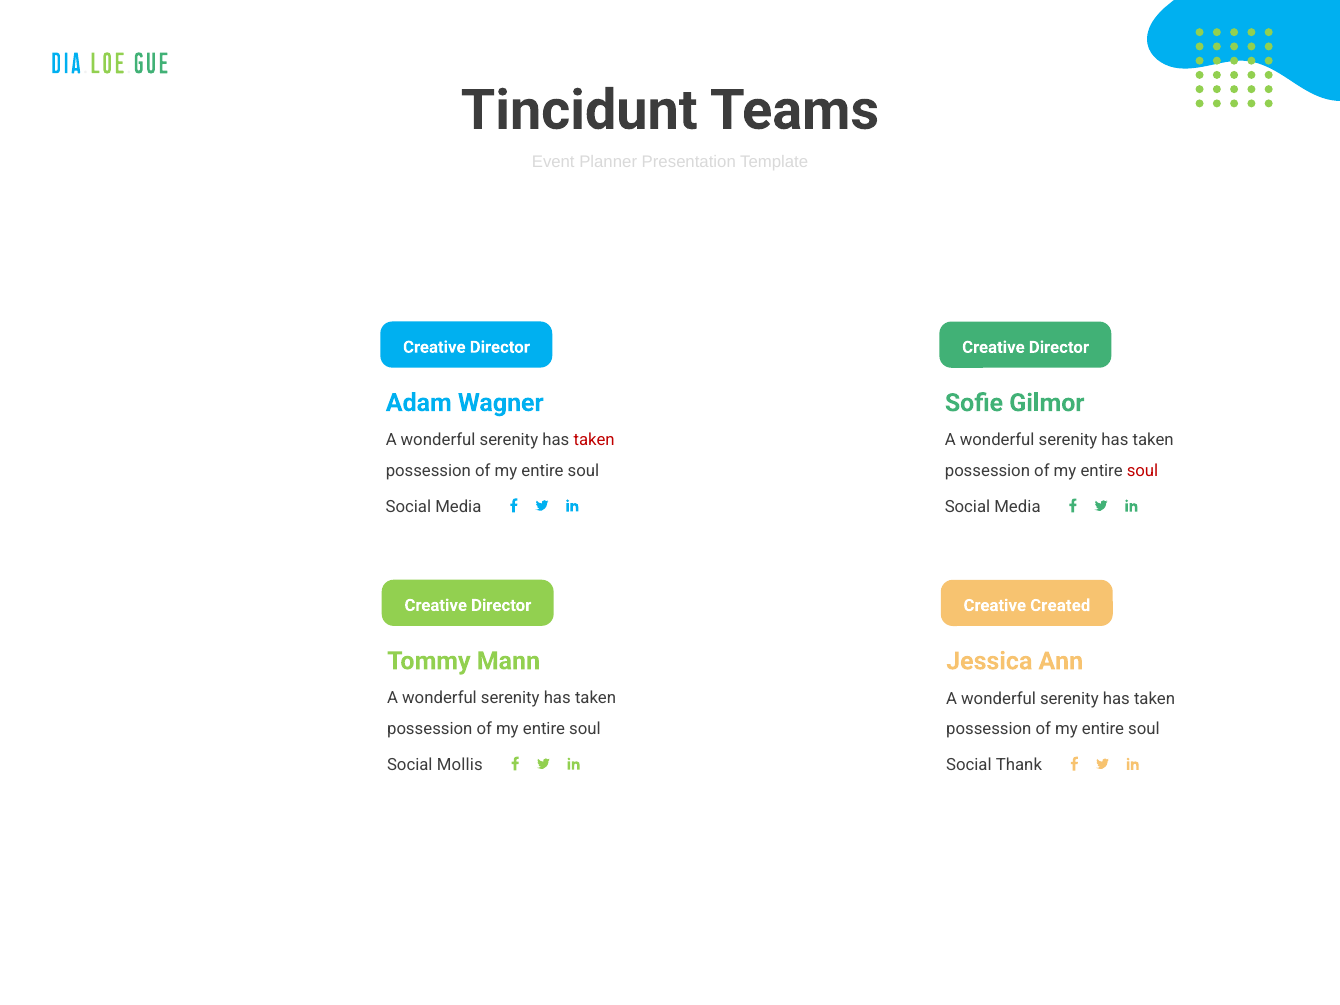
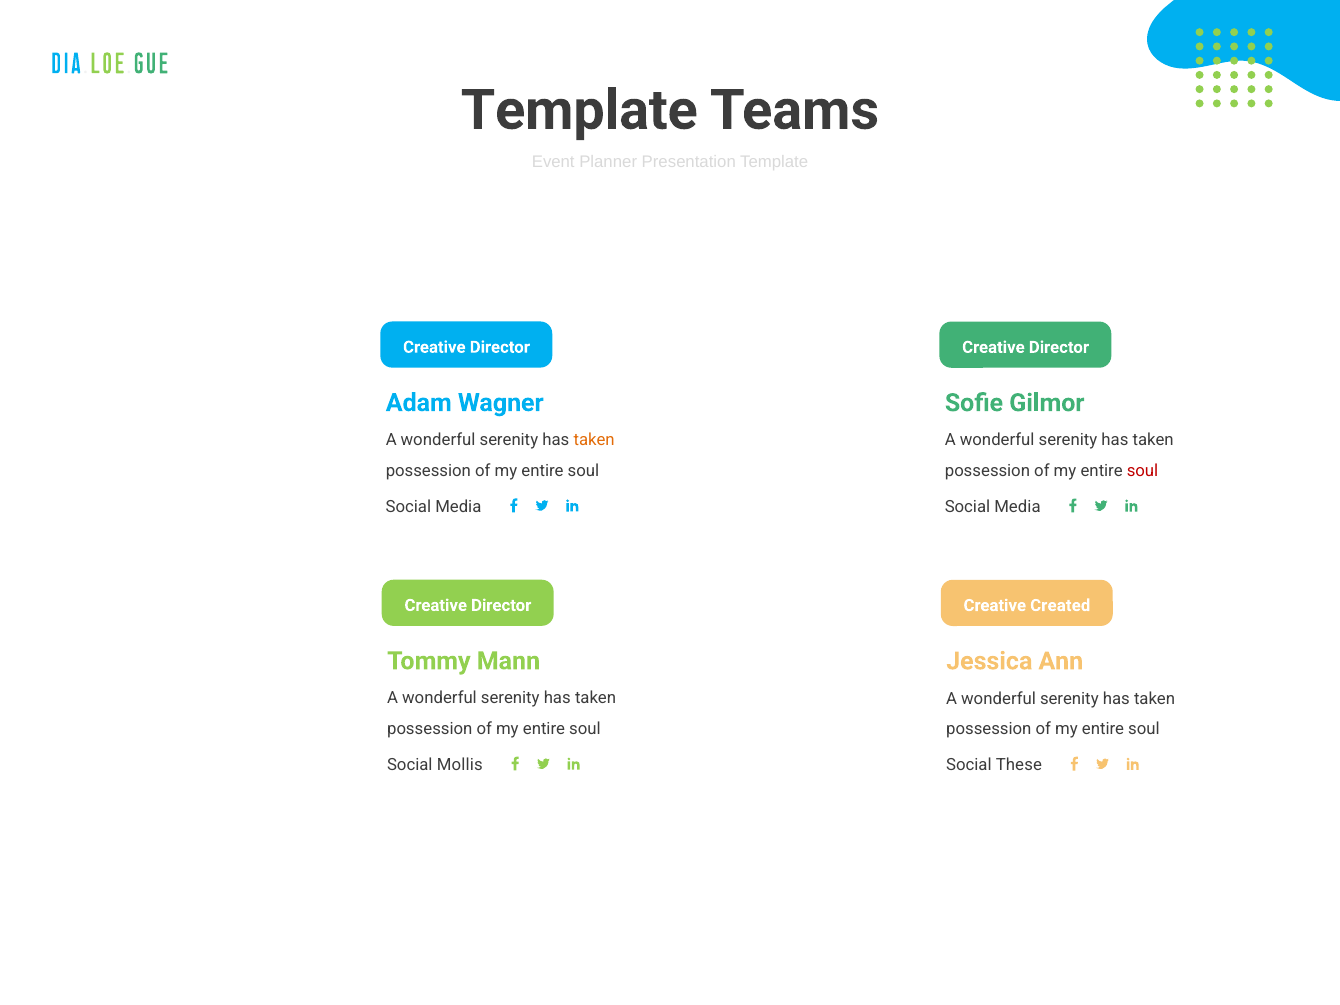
Tincidunt: Tincidunt -> Template (579, 110)
taken colour: red -> orange (594, 440)
Thank: Thank -> These (1019, 765)
